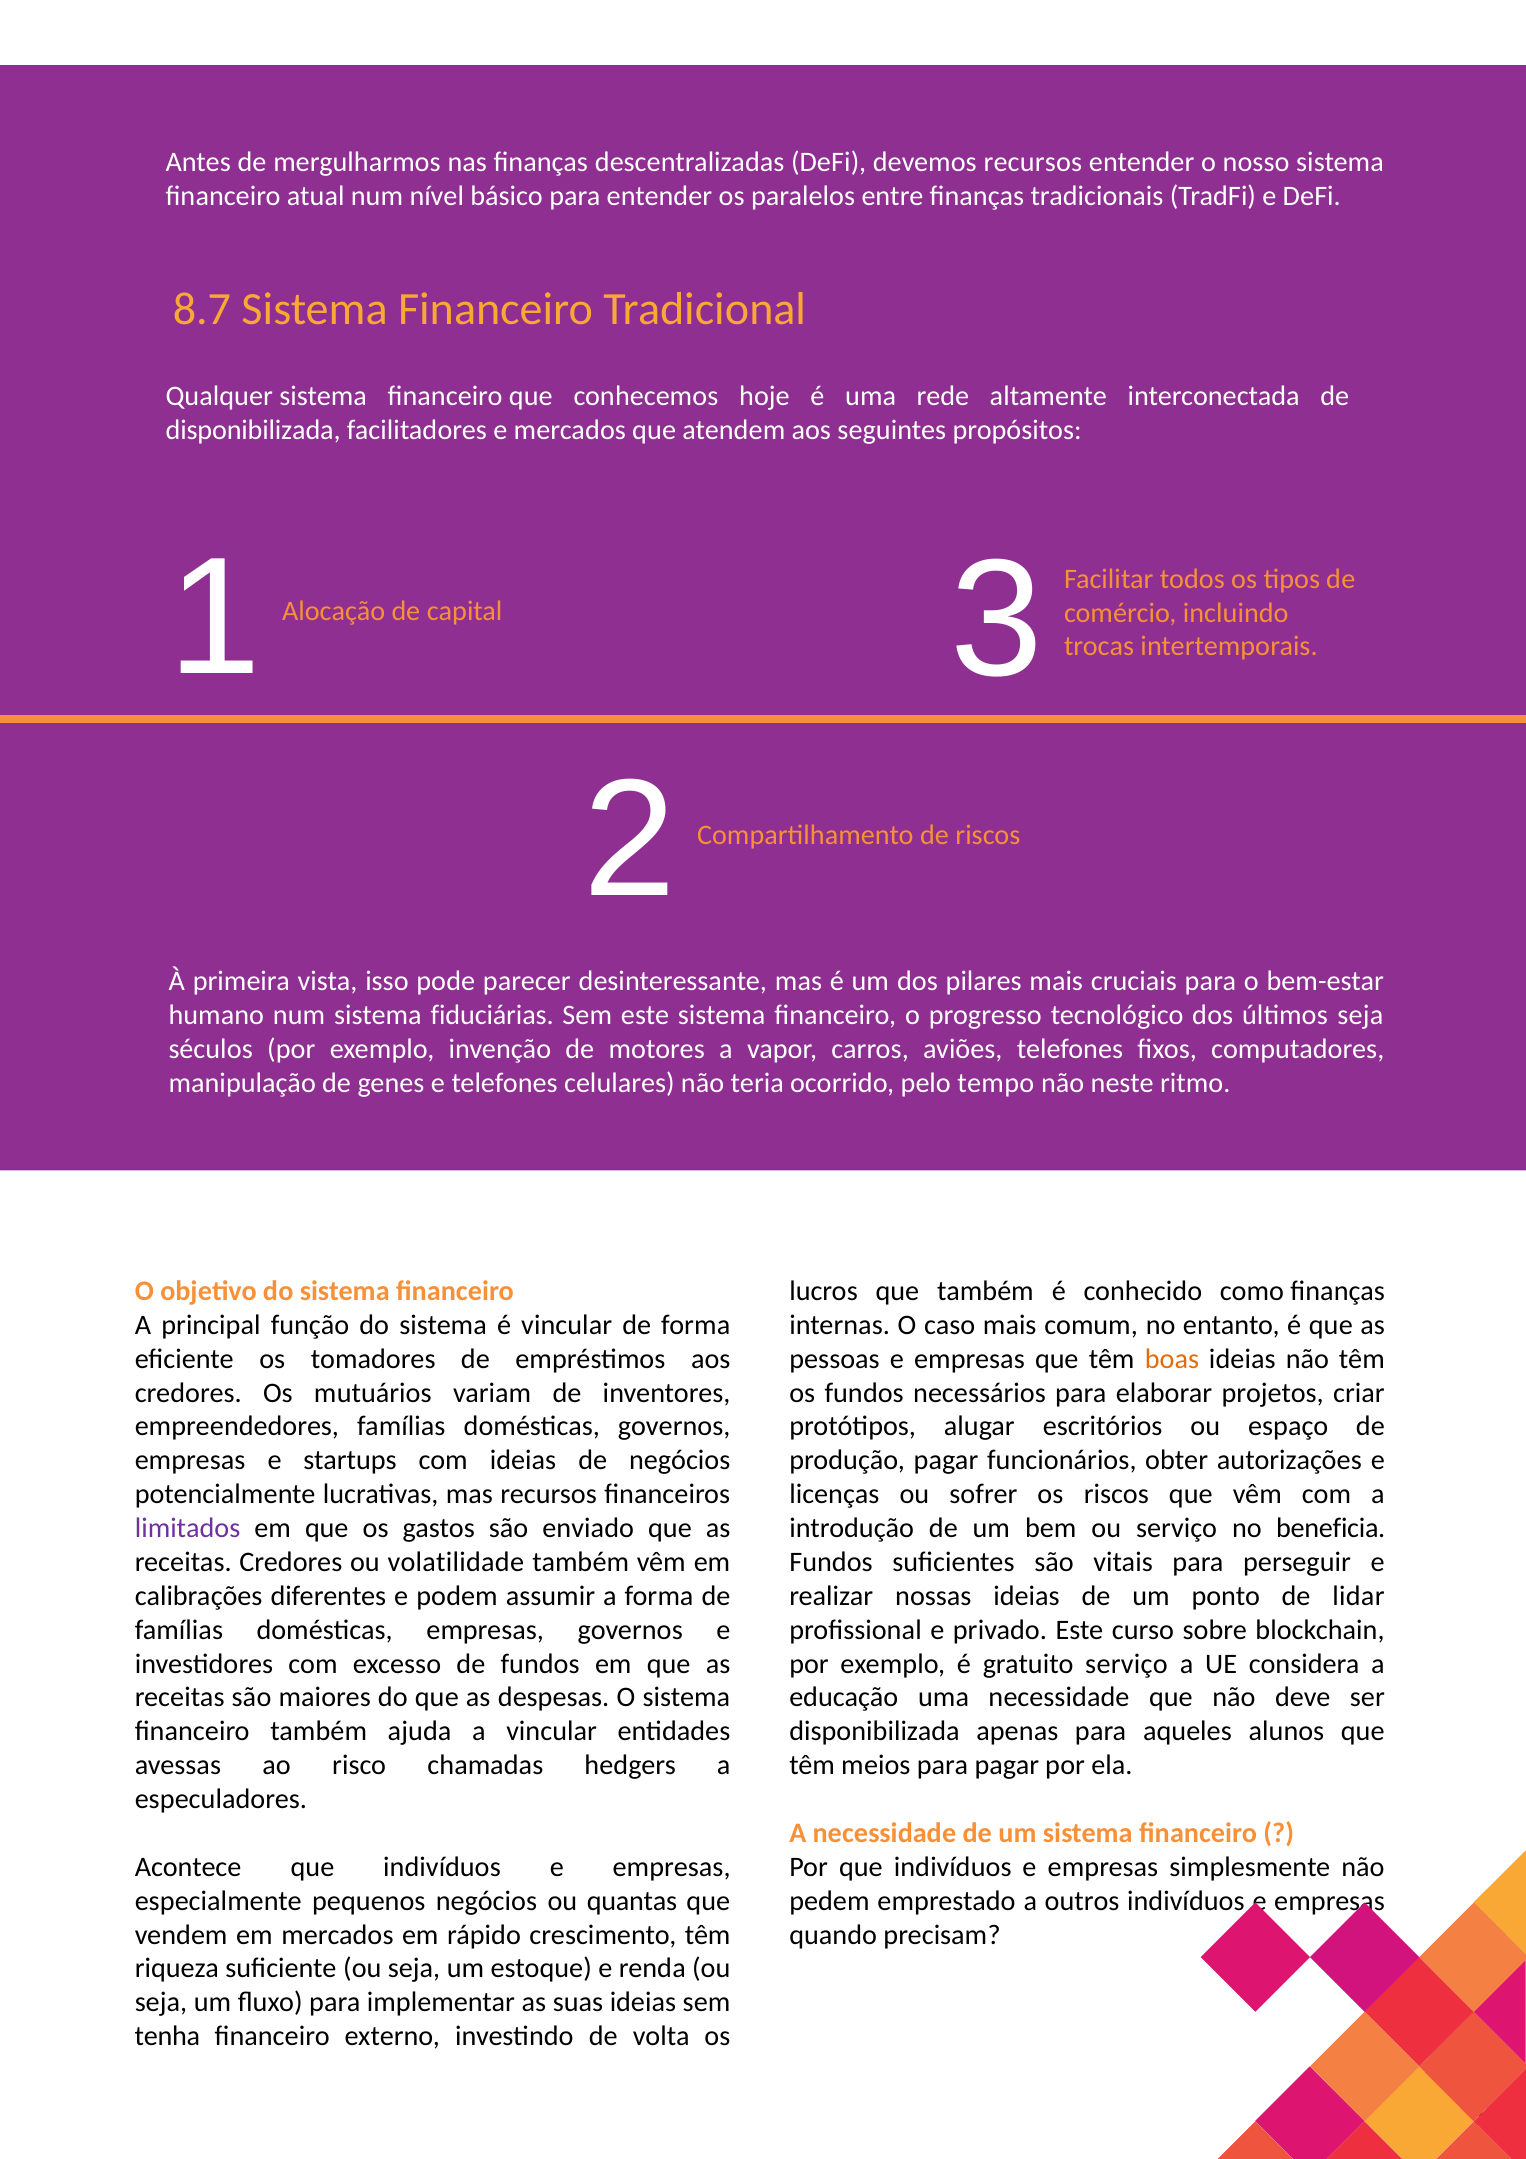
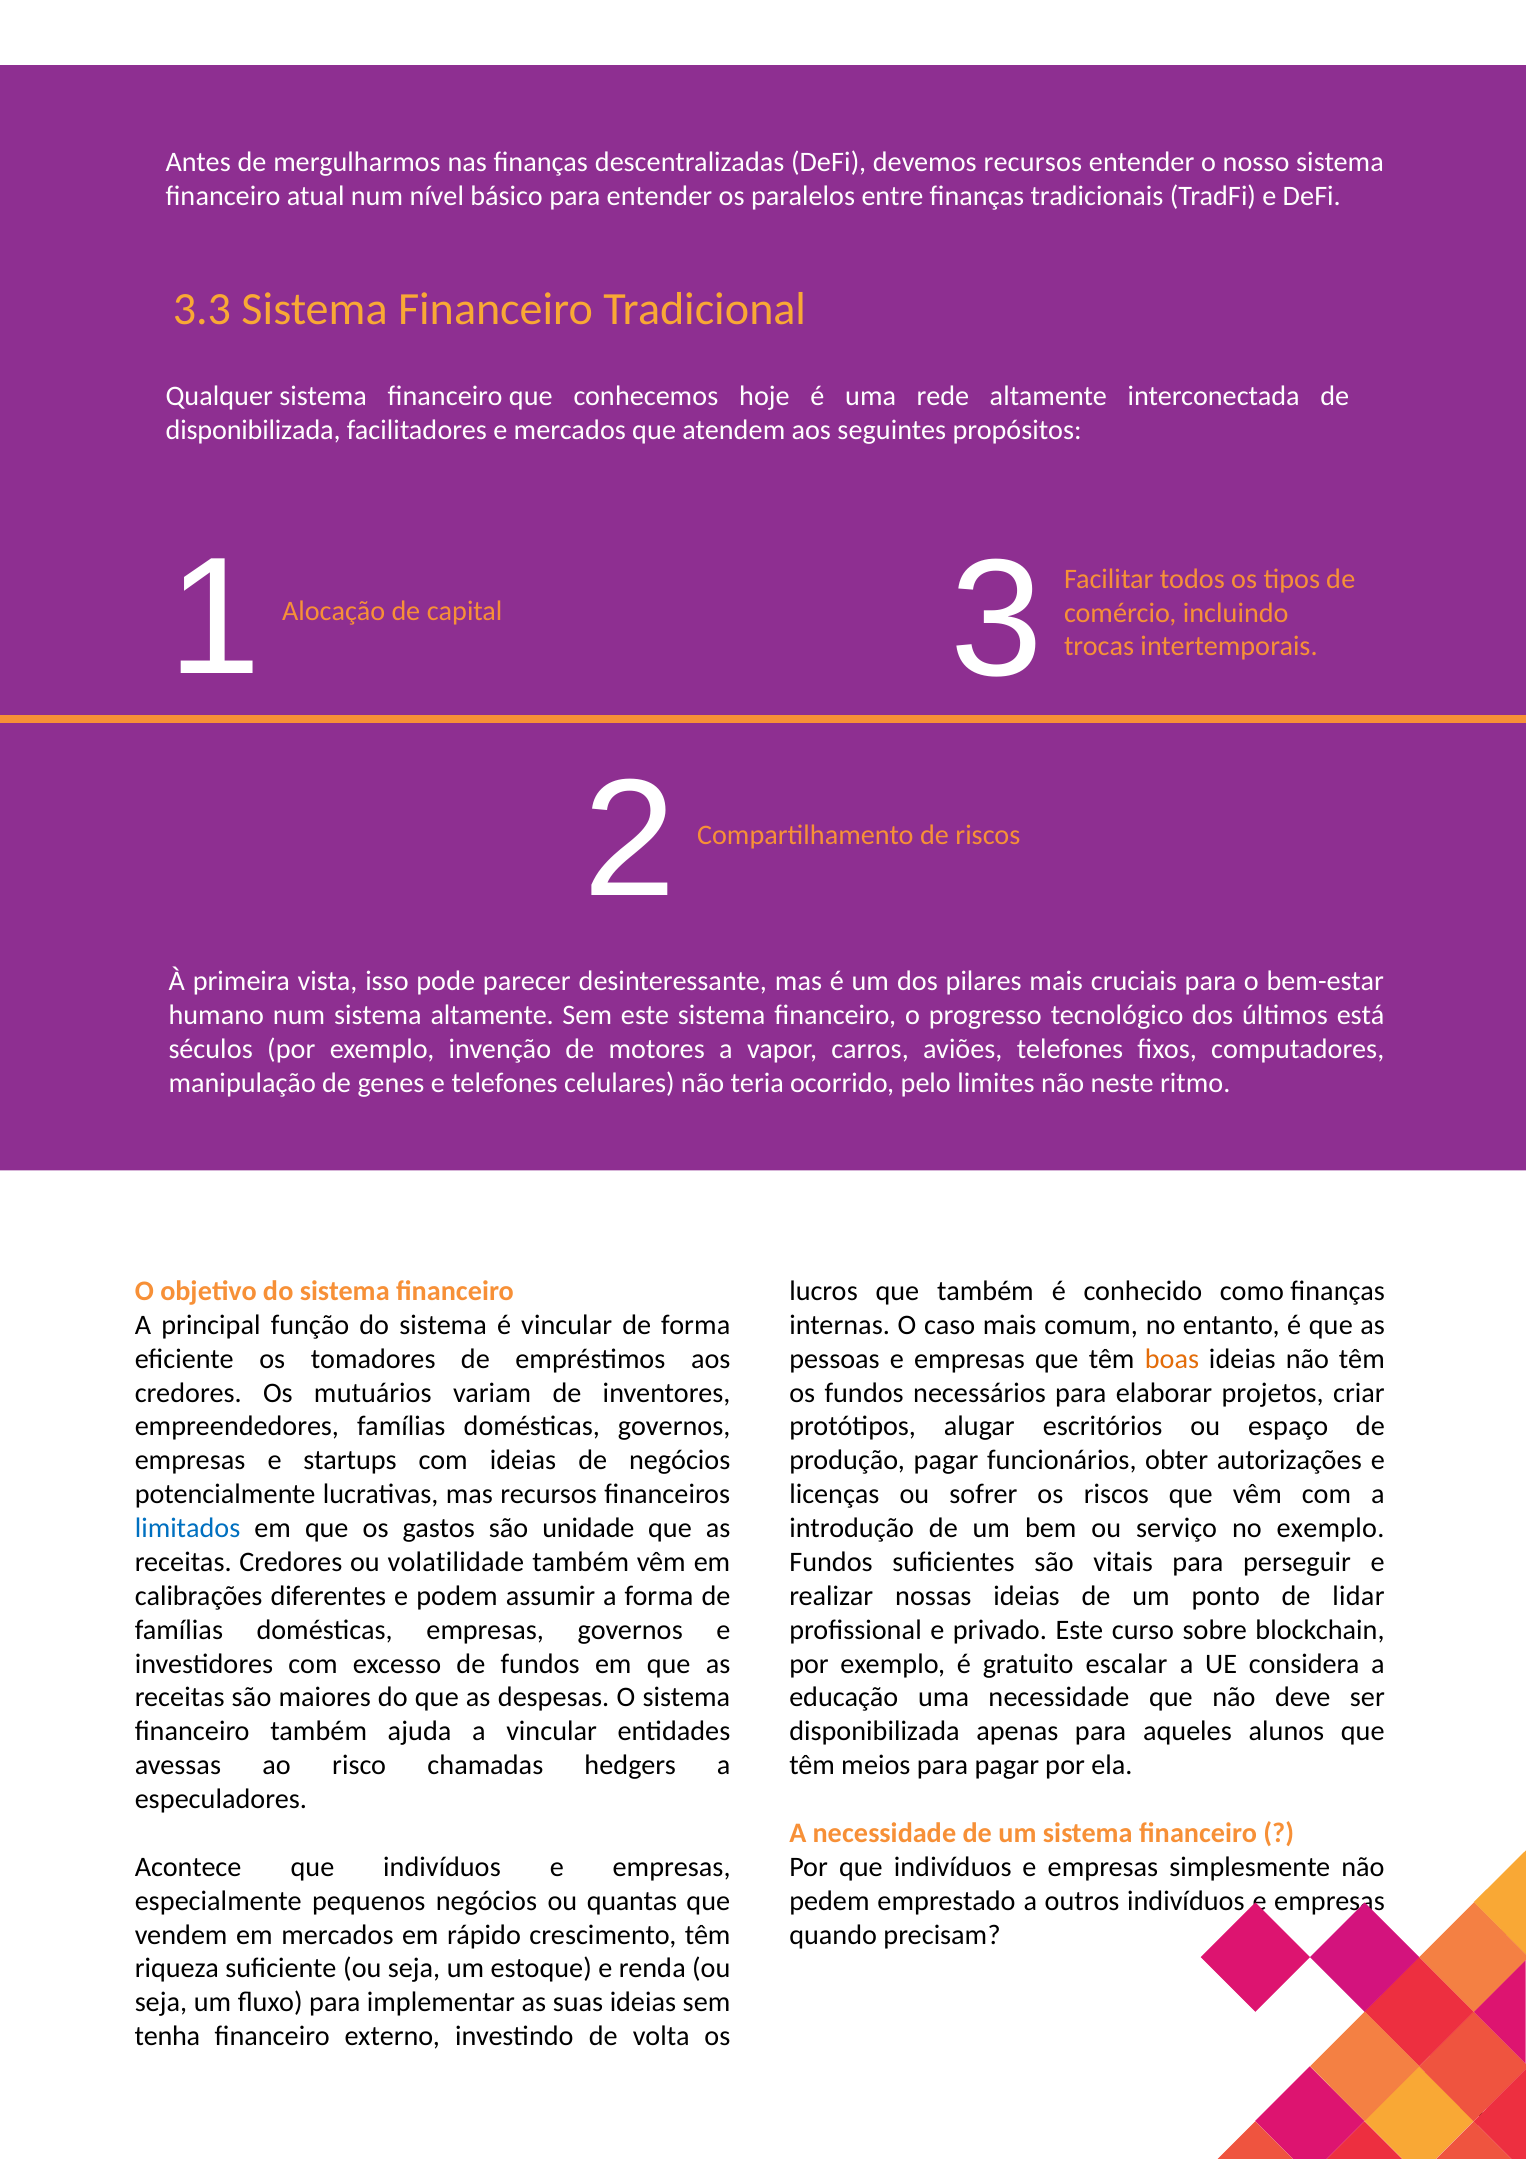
8.7: 8.7 -> 3.3 (202, 309)
sistema fiduciárias: fiduciárias -> altamente (492, 1015)
últimos seja: seja -> está (1361, 1015)
tempo: tempo -> limites (996, 1083)
limitados colour: purple -> blue (188, 1528)
enviado: enviado -> unidade (588, 1528)
no beneficia: beneficia -> exemplo (1331, 1528)
gratuito serviço: serviço -> escalar (1126, 1663)
